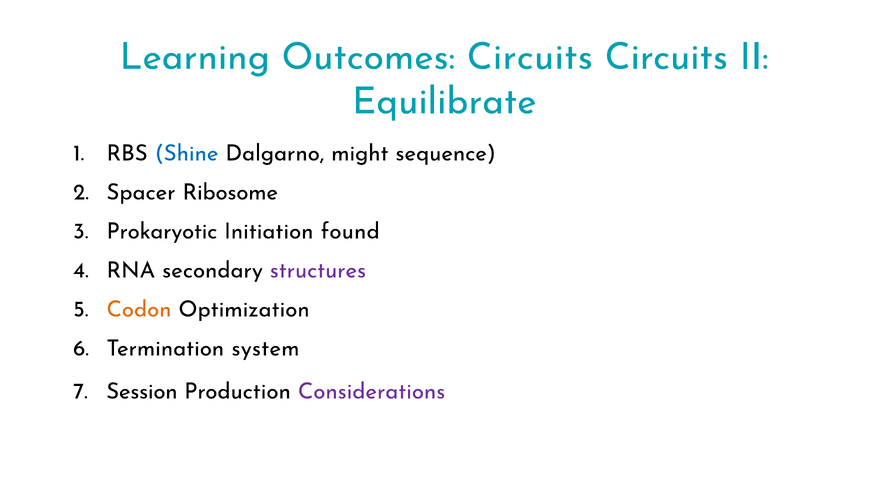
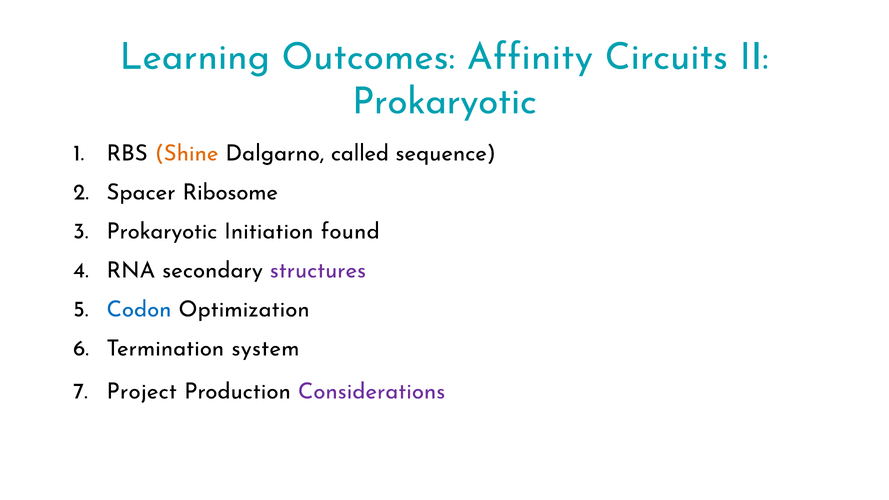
Outcomes Circuits: Circuits -> Affinity (530, 57)
Equilibrate: Equilibrate -> Prokaryotic (444, 101)
Shine colour: blue -> orange (187, 153)
might: might -> called (360, 153)
Codon colour: orange -> blue (139, 309)
Session: Session -> Project (142, 391)
